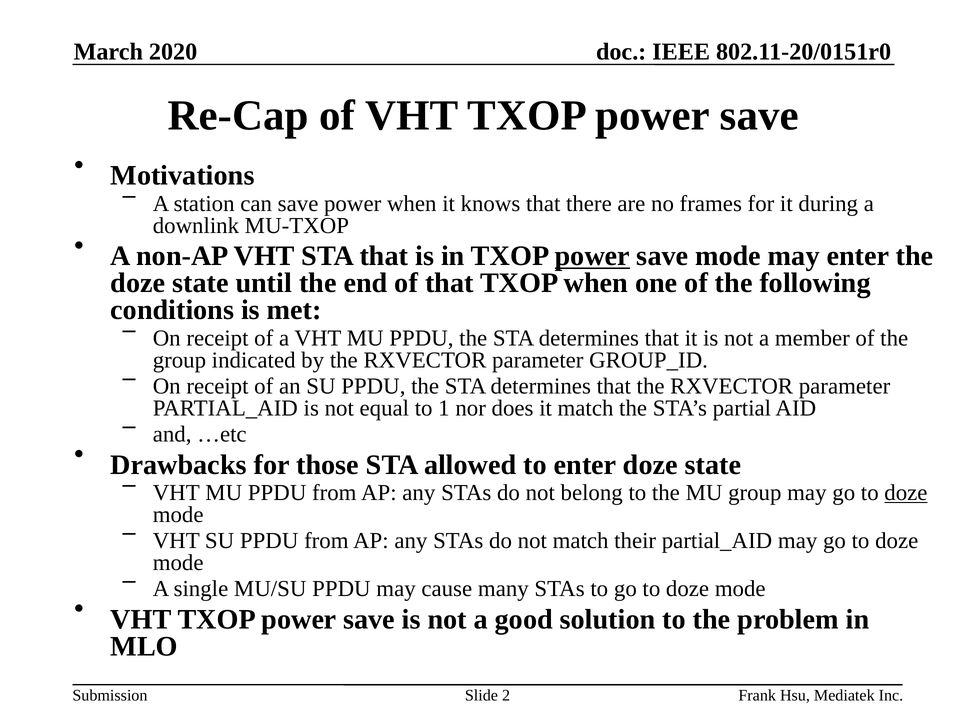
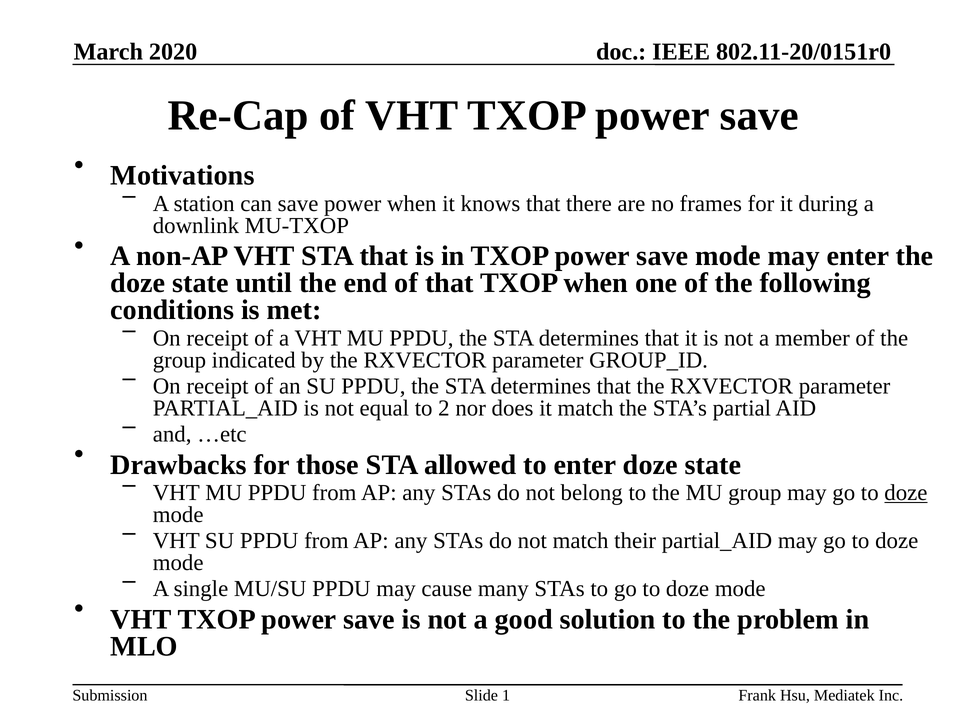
power underline: present -> none (592, 256)
1: 1 -> 2 (444, 408)
2: 2 -> 1 (506, 696)
